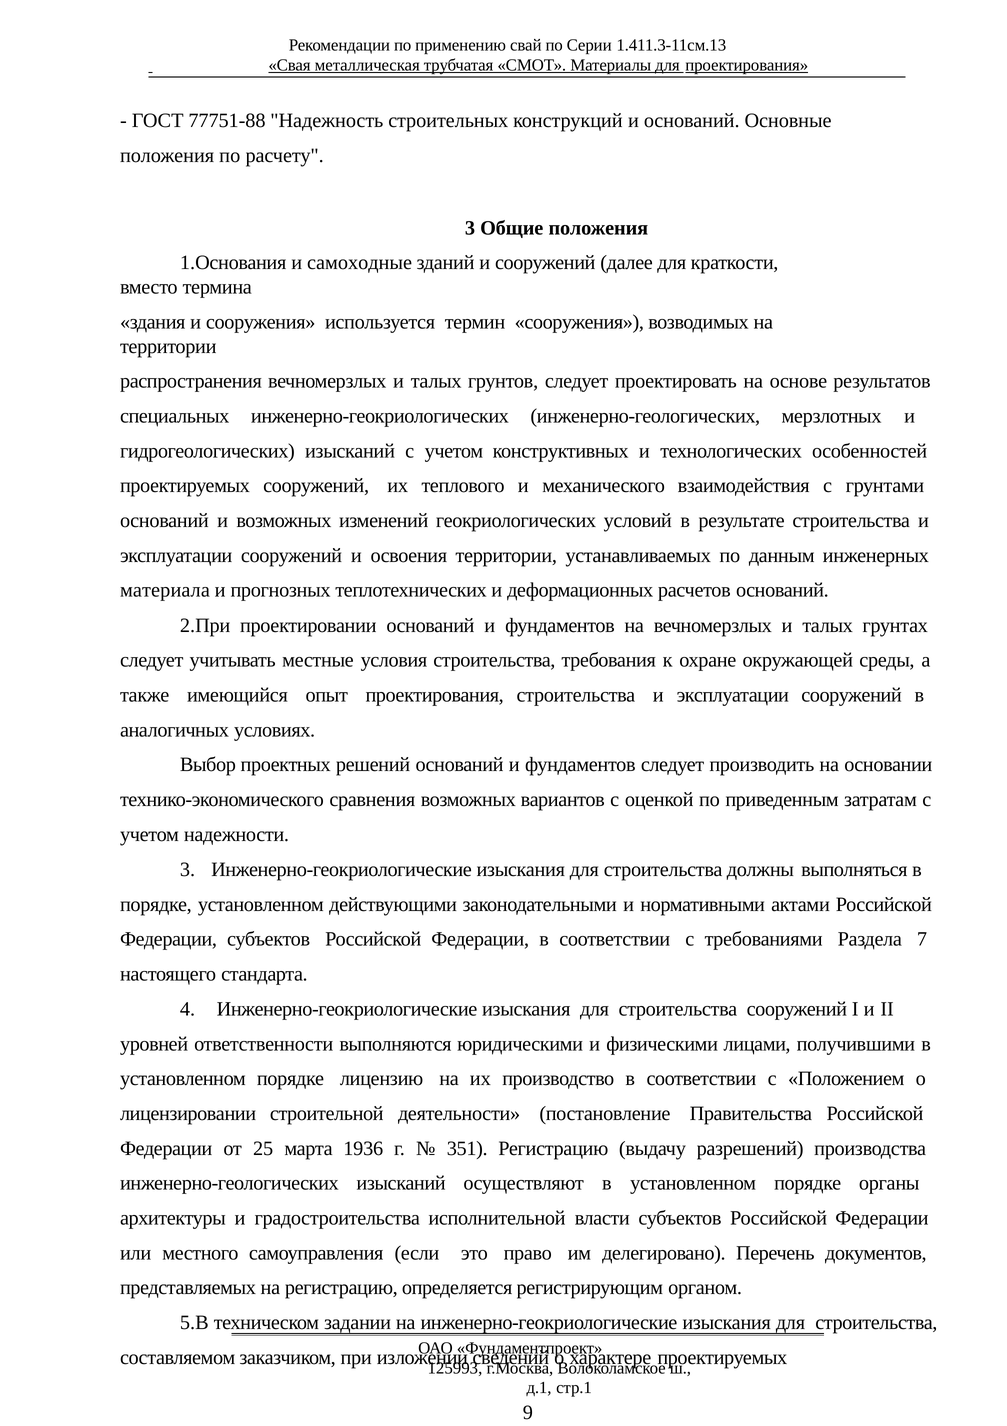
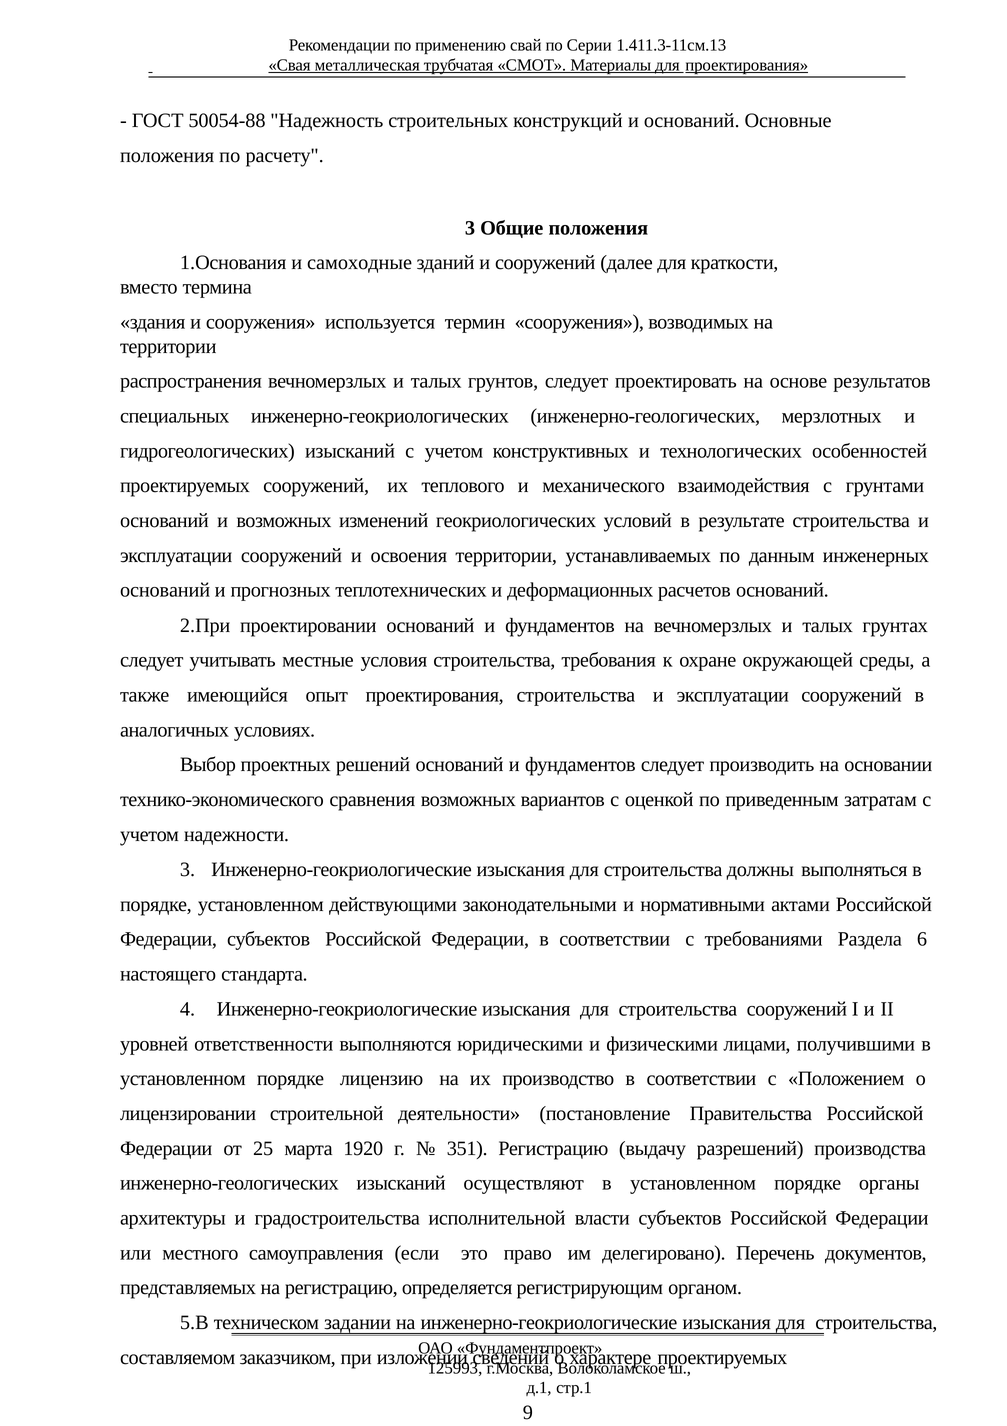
77751-88: 77751-88 -> 50054-88 (227, 121)
материала: материала -> оснований (165, 590)
7: 7 -> 6 (922, 939)
1936: 1936 -> 1920 (363, 1148)
